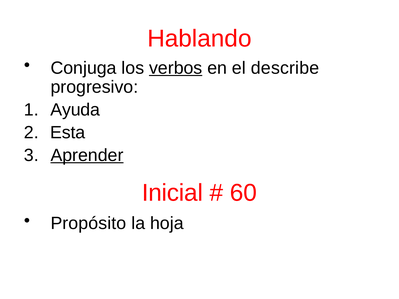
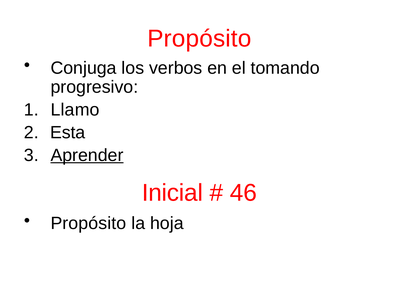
Hablando: Hablando -> Propósito (199, 39)
verbos underline: present -> none (176, 68)
describe: describe -> tomando (285, 68)
Ayuda: Ayuda -> Llamo (75, 110)
60: 60 -> 46 (243, 193)
